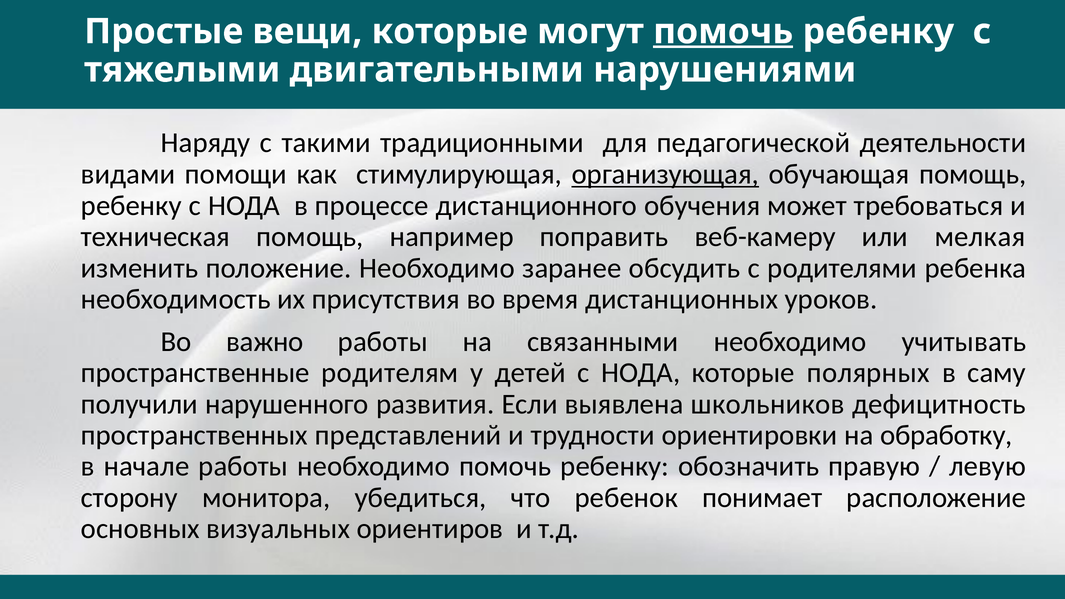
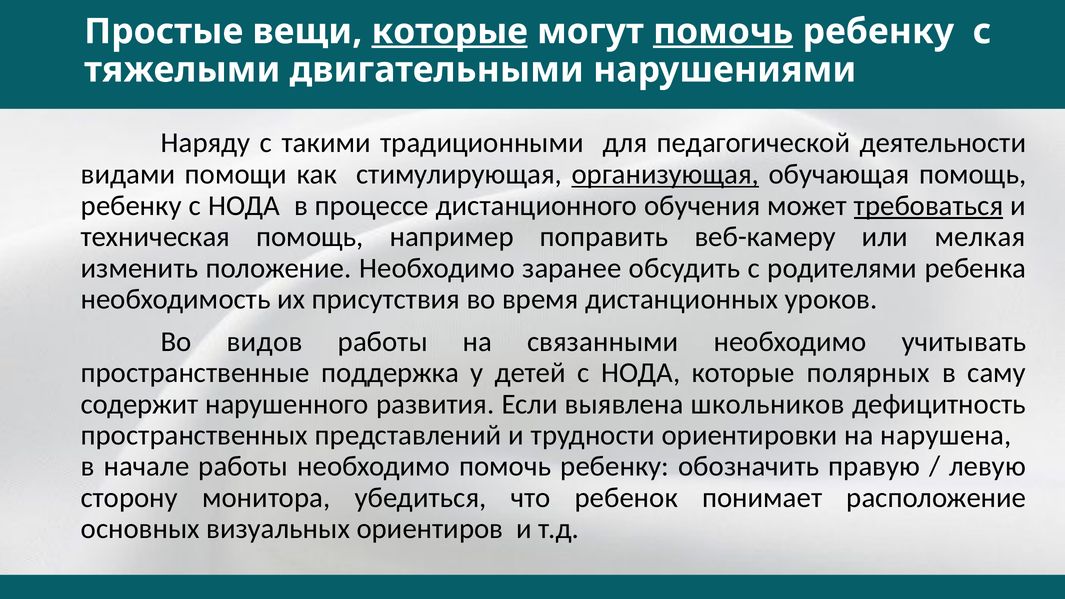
которые underline: none -> present (450, 32)
требоваться underline: none -> present (929, 206)
важно: важно -> видов (265, 342)
родителям: родителям -> поддержка (390, 373)
получили: получили -> содержит (139, 404)
обработку: обработку -> нарушена (946, 435)
